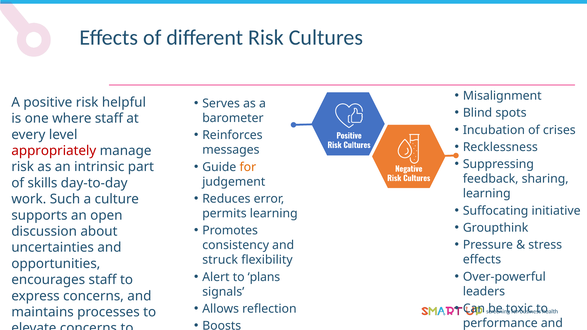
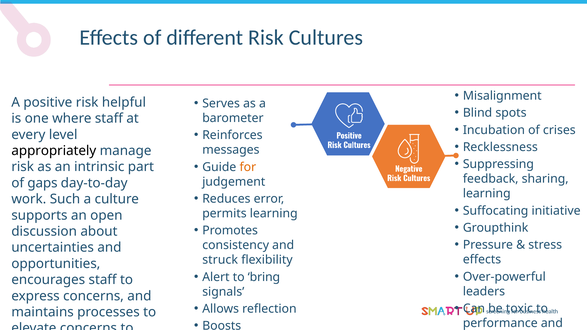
appropriately colour: red -> black (54, 151)
skills: skills -> gaps (42, 183)
plans: plans -> bring (264, 277)
